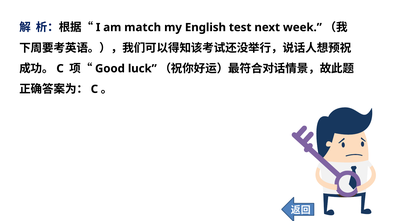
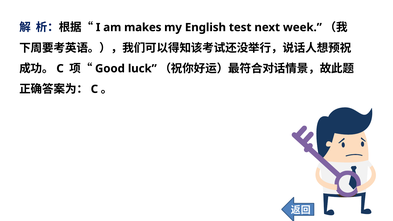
match: match -> makes (143, 27)
